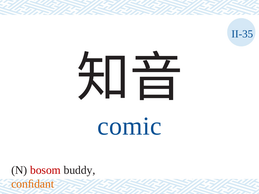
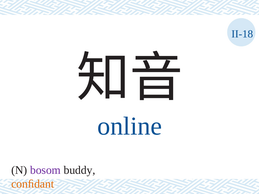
II-35: II-35 -> II-18 (242, 34)
comic: comic -> online (130, 126)
bosom colour: red -> purple (45, 170)
